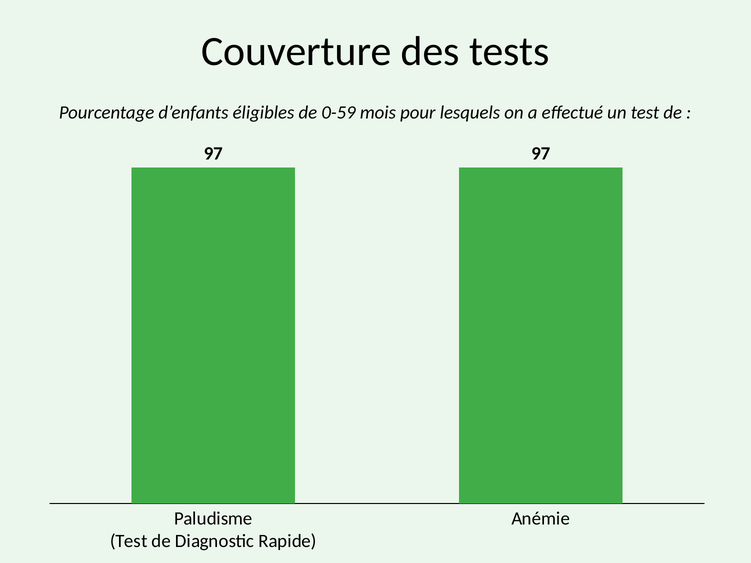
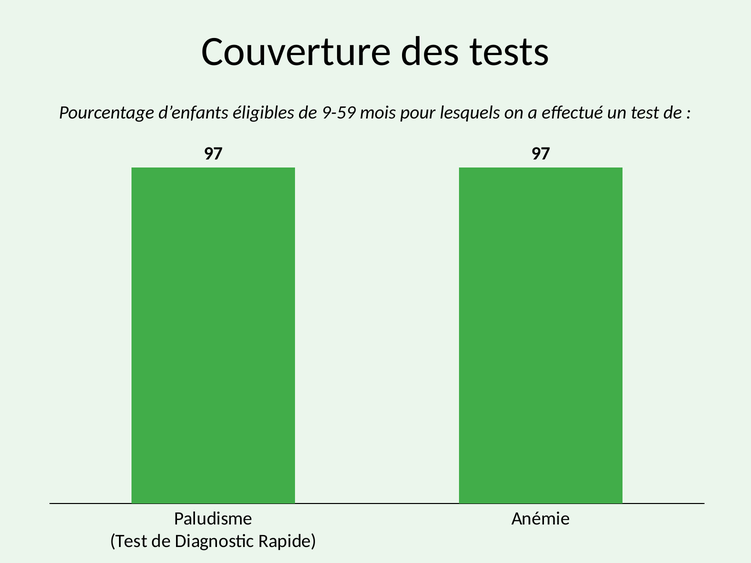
0-59: 0-59 -> 9-59 (339, 113)
